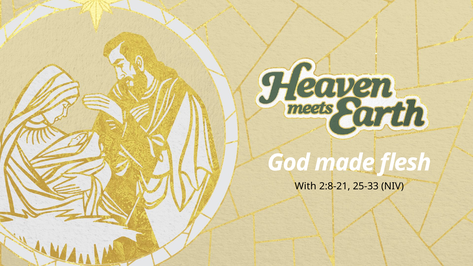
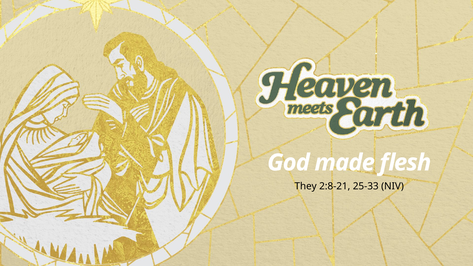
With: With -> They (306, 186)
